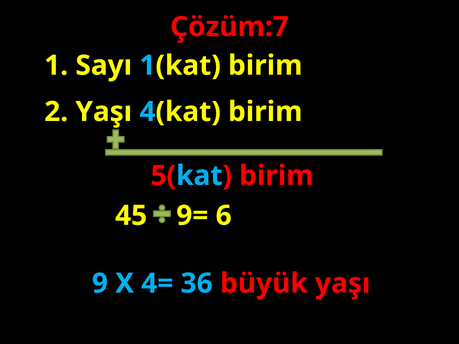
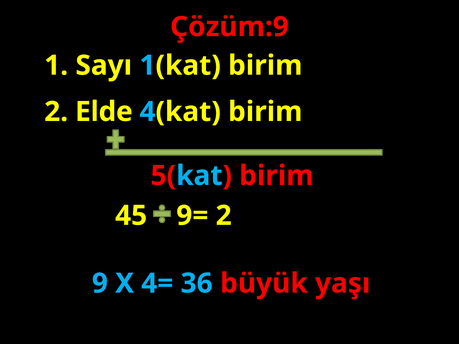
Çözüm:7: Çözüm:7 -> Çözüm:9 (229, 27)
2 Yaşı: Yaşı -> Elde (104, 112)
9= 6: 6 -> 2 (224, 216)
